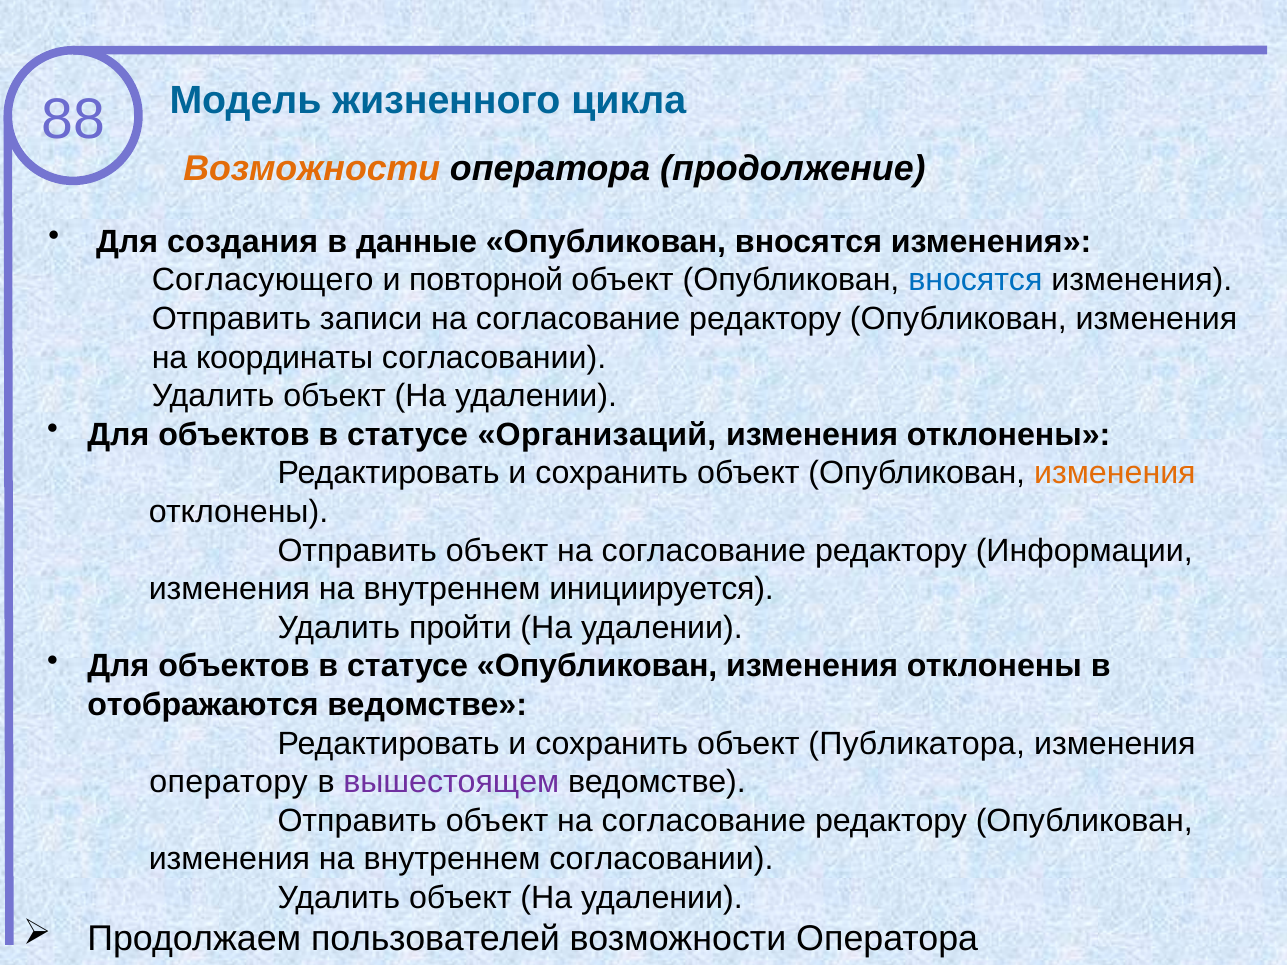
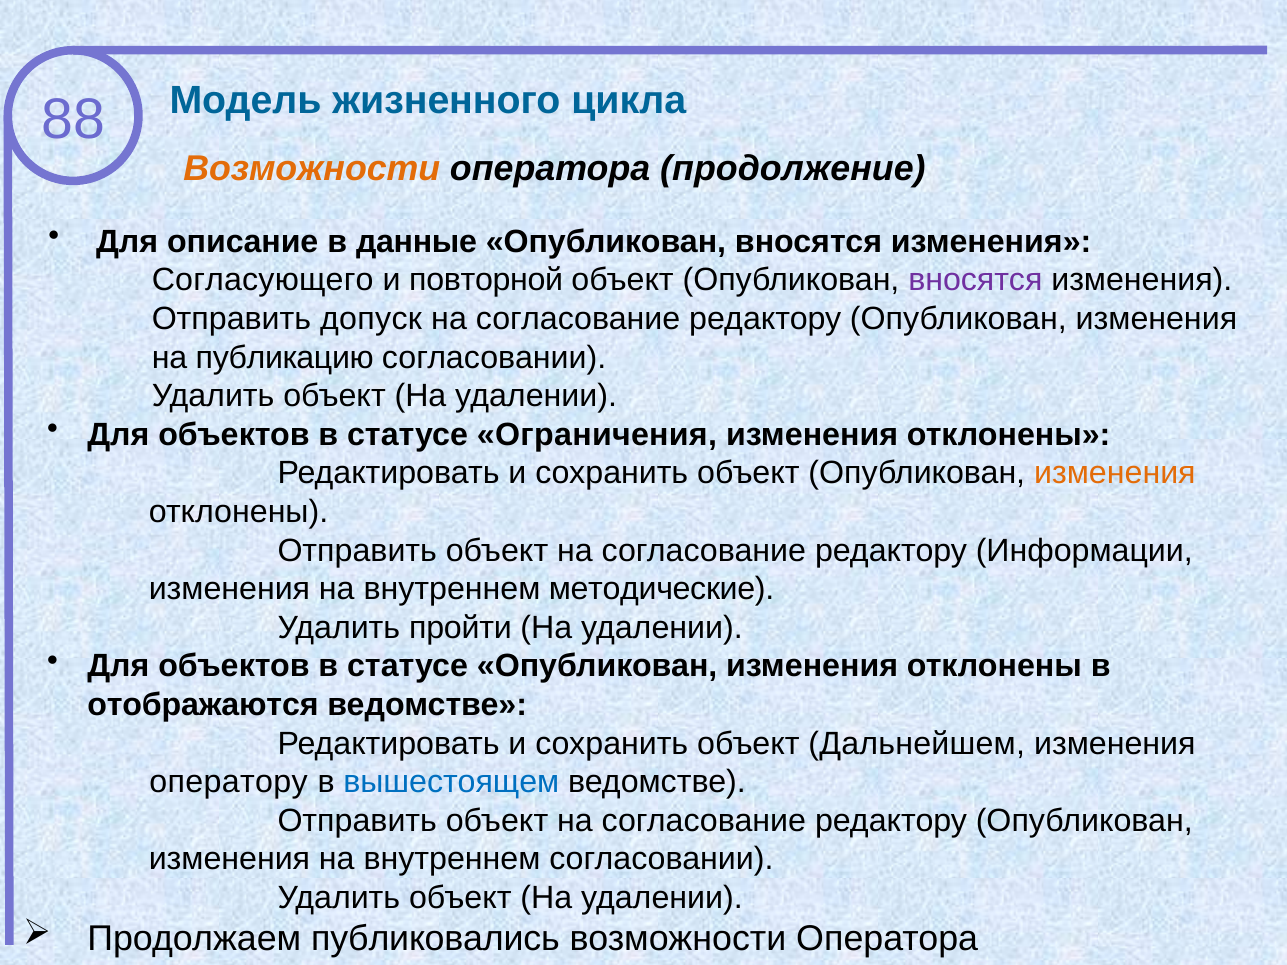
создания: создания -> описание (243, 242)
вносятся colour: blue -> purple (975, 280)
записи: записи -> допуск (371, 319)
координаты: координаты -> публикацию (285, 358)
Организаций: Организаций -> Ограничения (597, 435)
инициируется: инициируется -> методические (662, 589)
Публикатора: Публикатора -> Дальнейшем (917, 744)
вышестоящем colour: purple -> blue (451, 782)
пользователей: пользователей -> публиковались (435, 939)
